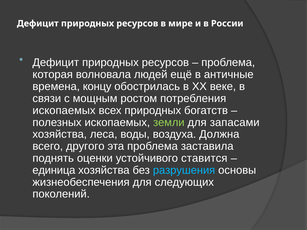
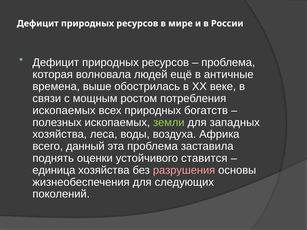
концу: концу -> выше (97, 87)
запасами: запасами -> западных (235, 122)
Должна: Должна -> Африка (219, 134)
другого: другого -> данный (85, 146)
разрушения colour: light blue -> pink (184, 170)
